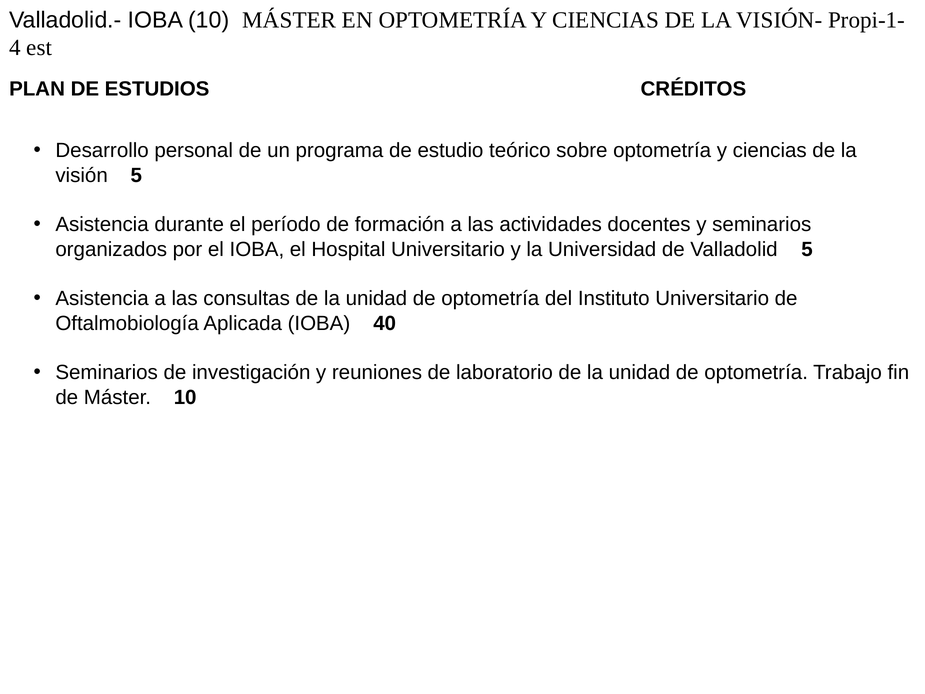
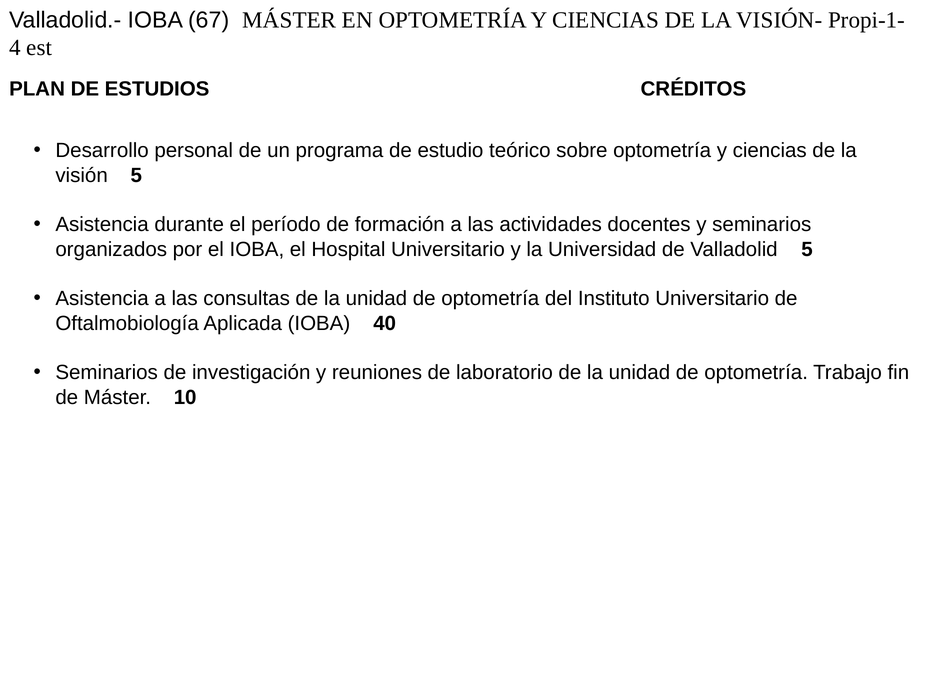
IOBA 10: 10 -> 67 (209, 20)
